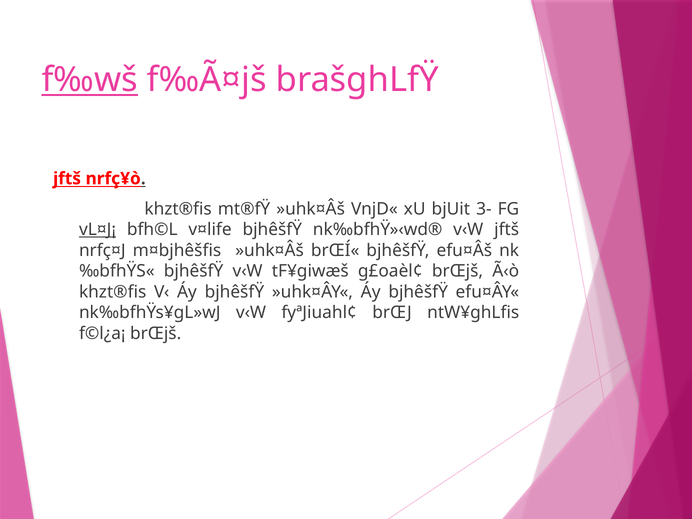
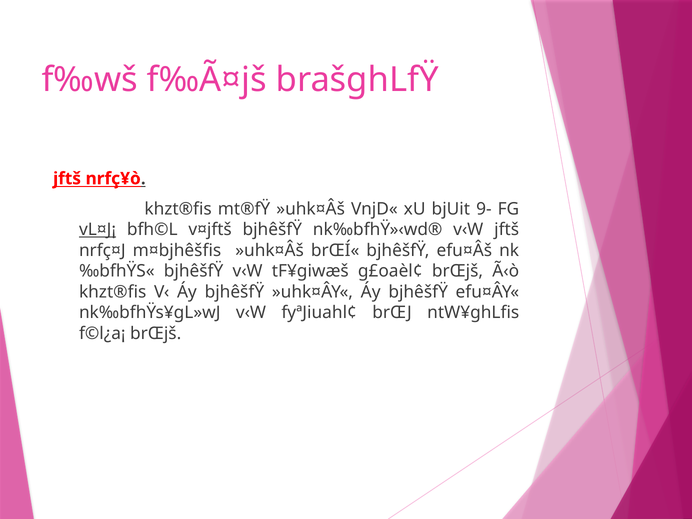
f‰wš underline: present -> none (90, 80)
3-: 3- -> 9- (484, 209)
v¤life: v¤life -> v¤jftš (210, 230)
